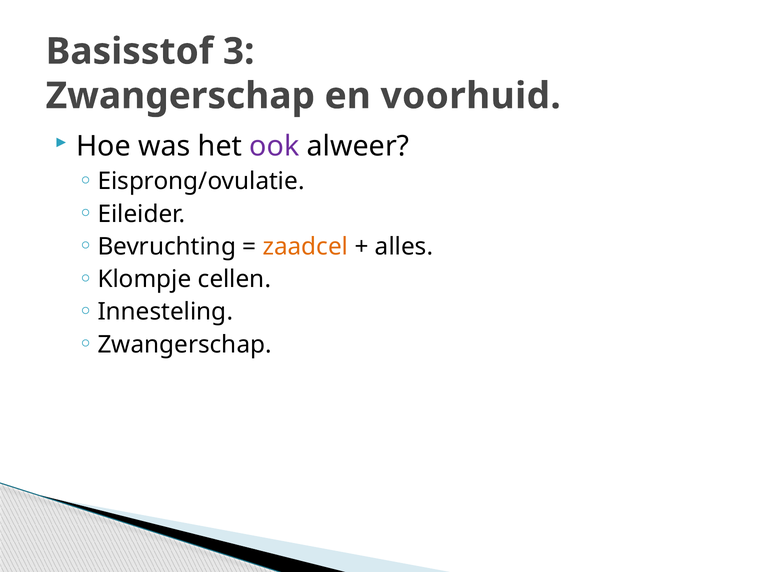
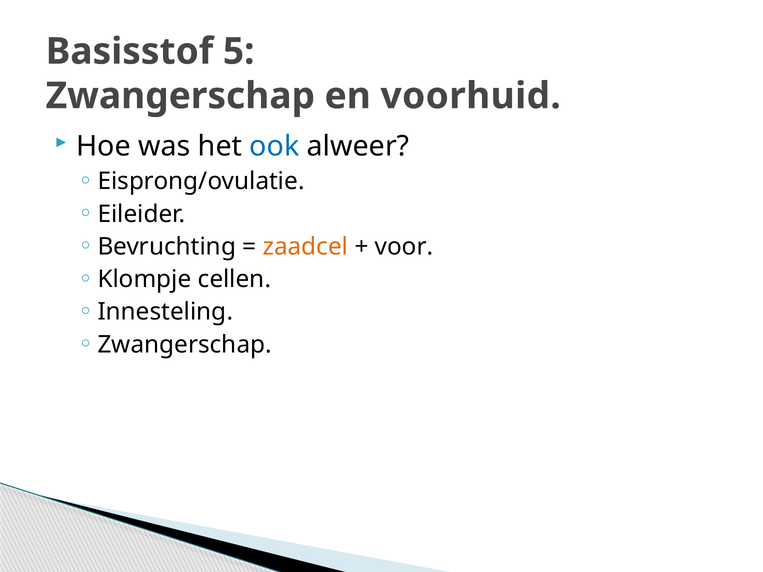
3: 3 -> 5 (239, 52)
ook colour: purple -> blue (274, 147)
alles: alles -> voor (404, 247)
